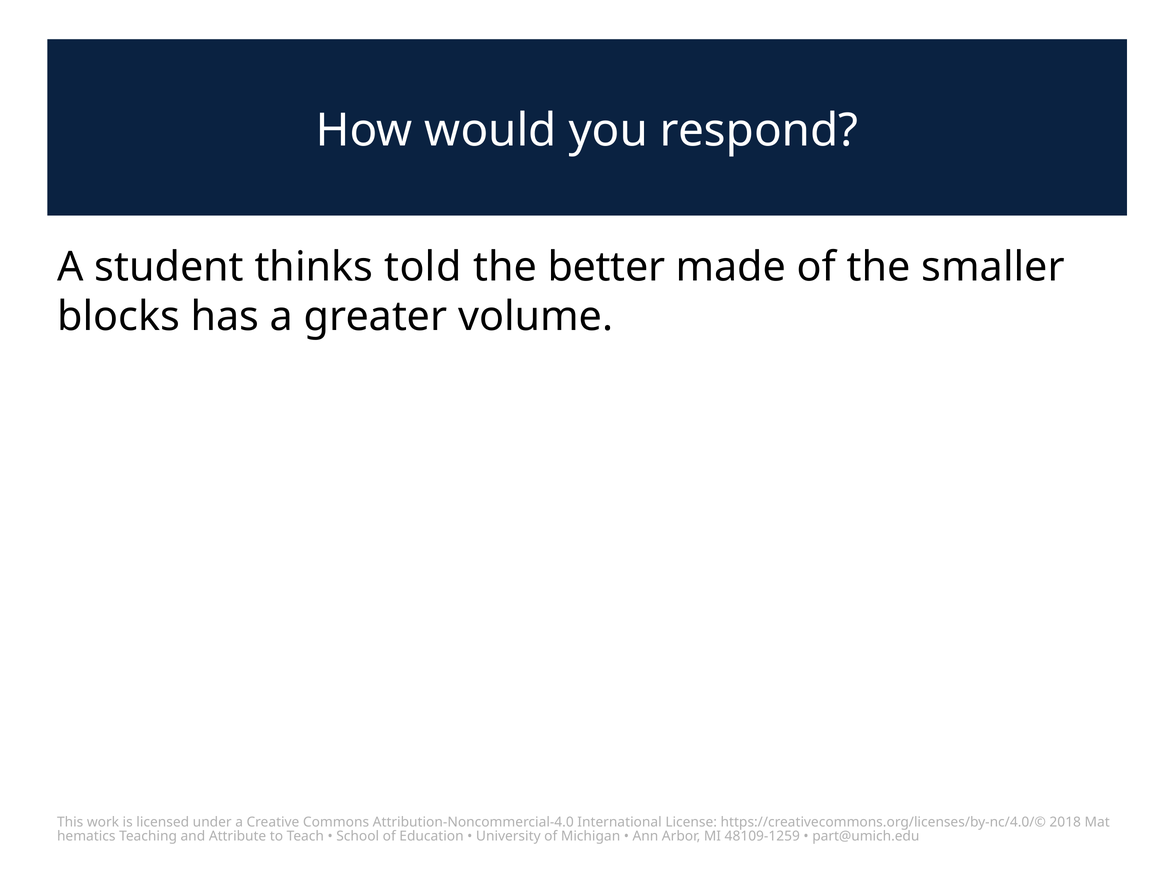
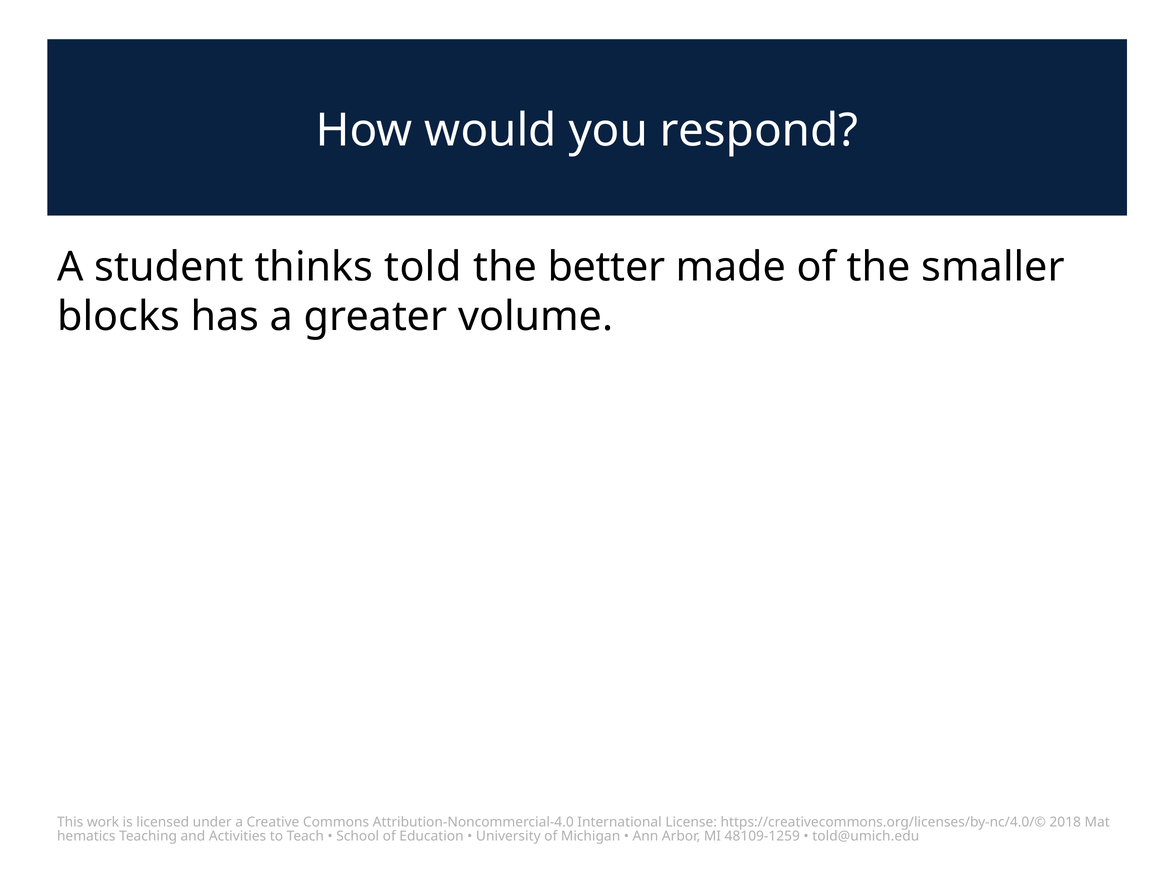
Attribute: Attribute -> Activities (238, 836)
part@umich.edu: part@umich.edu -> told@umich.edu (866, 836)
